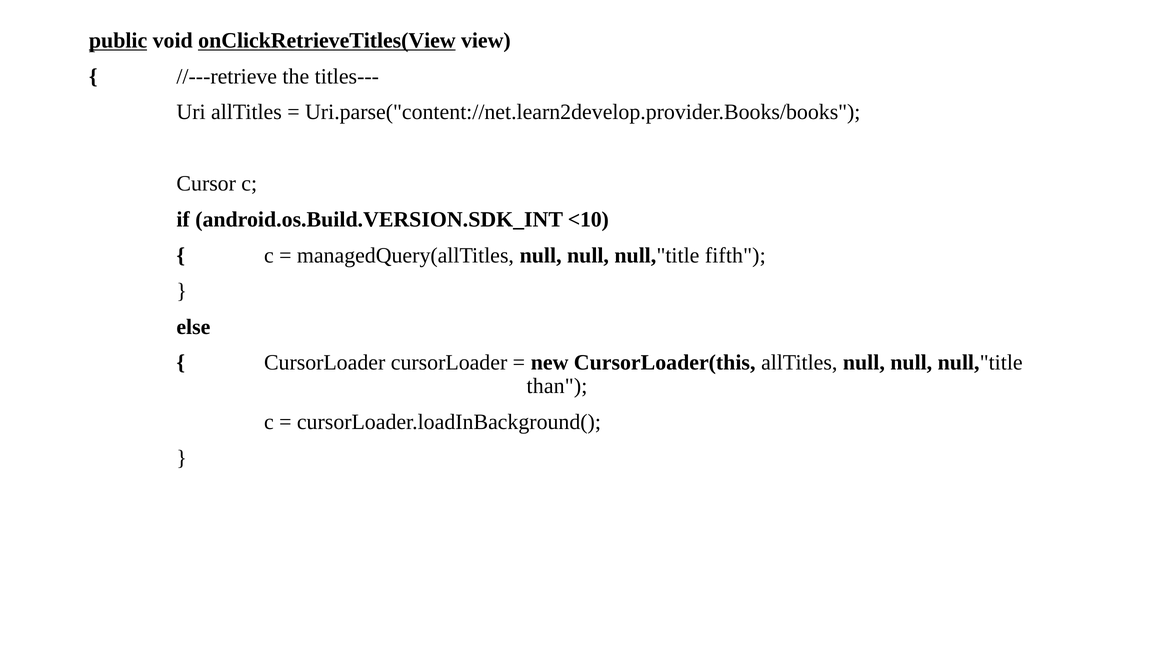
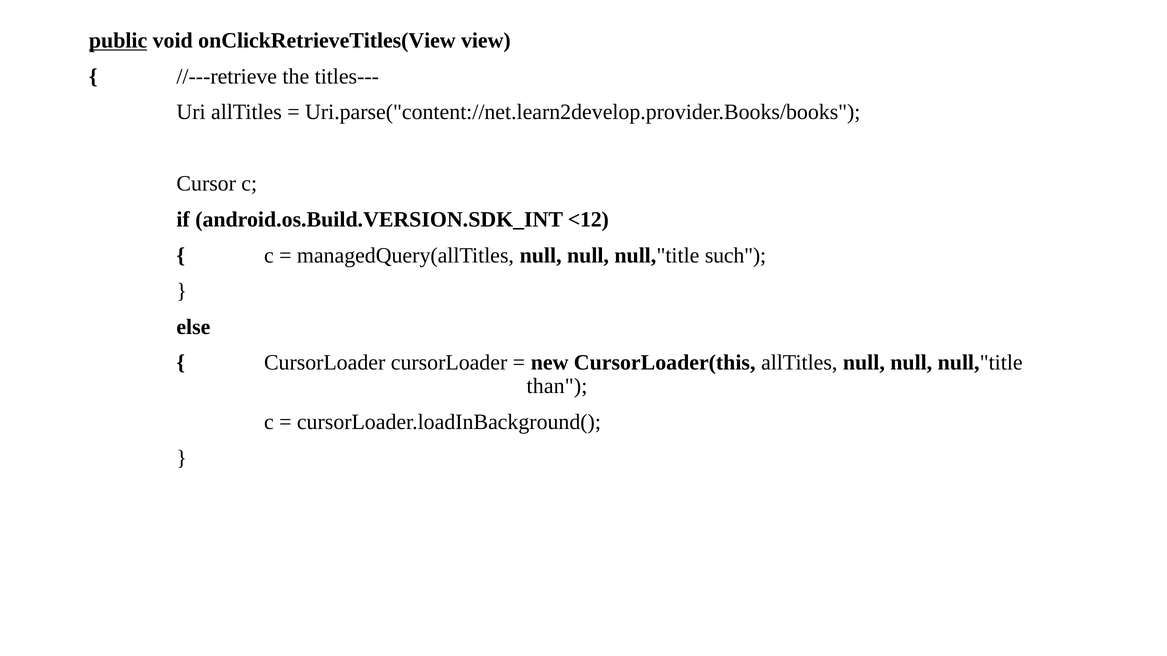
onClickRetrieveTitles(View underline: present -> none (327, 41)
<10: <10 -> <12 (588, 220)
fifth: fifth -> such (735, 255)
